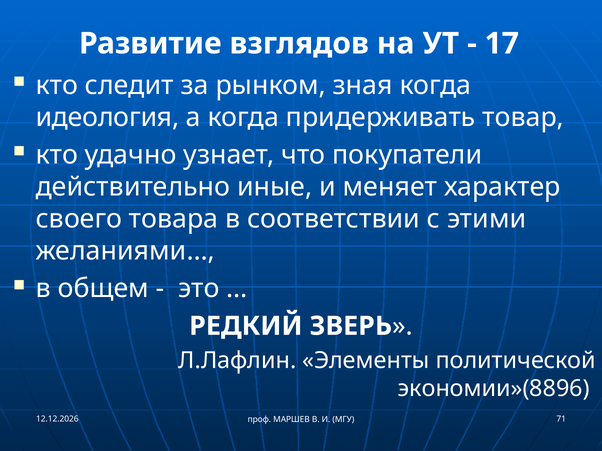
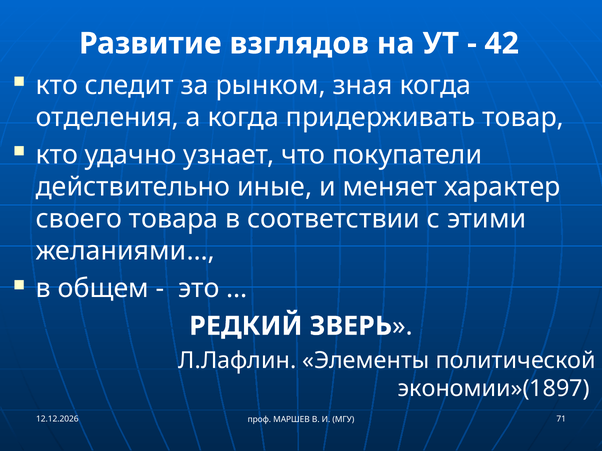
17: 17 -> 42 (502, 44)
идеология: идеология -> отделения (107, 118)
экономии»(8896: экономии»(8896 -> экономии»(1897 (494, 389)
